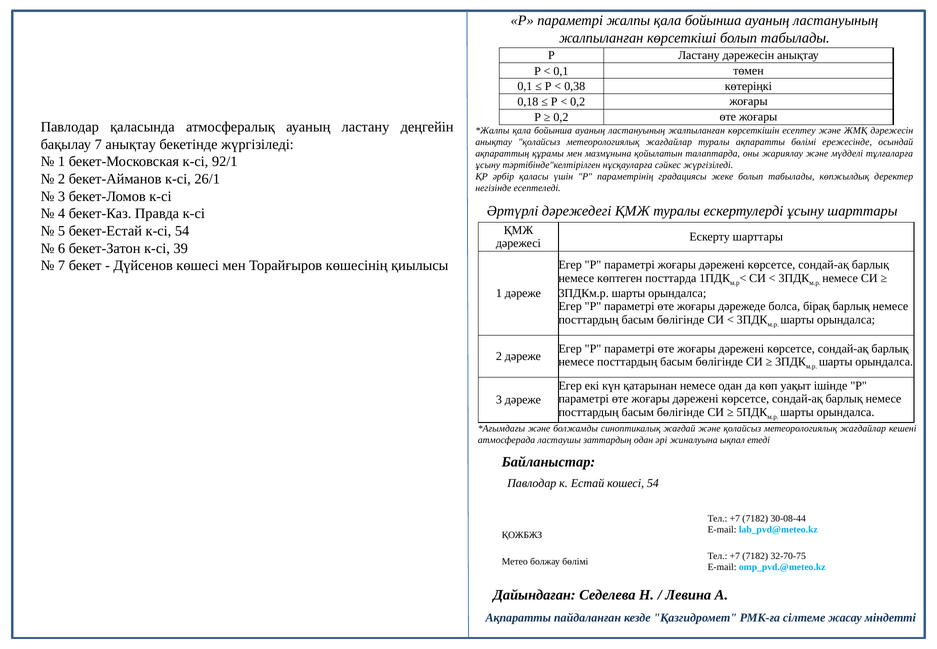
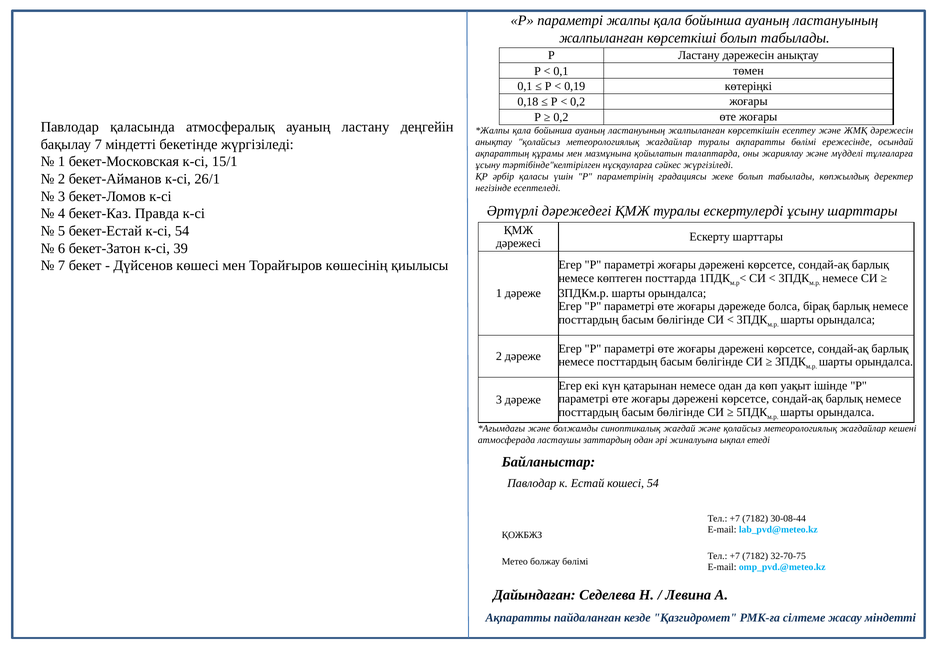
0,38: 0,38 -> 0,19 (575, 86)
7 анықтау: анықтау -> міндетті (131, 144)
92/1: 92/1 -> 15/1 (225, 162)
